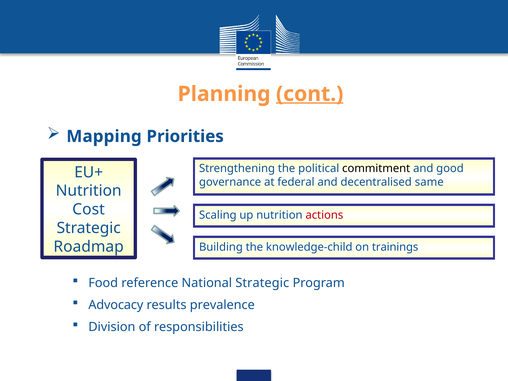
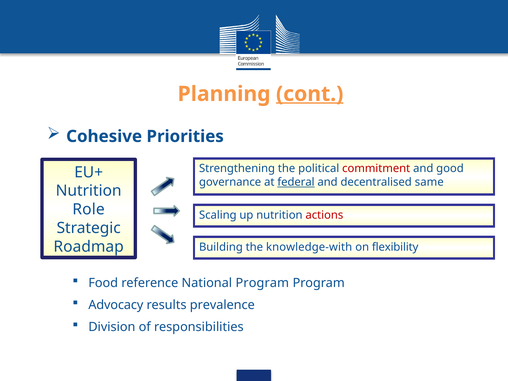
Mapping: Mapping -> Cohesive (104, 136)
commitment colour: black -> red (376, 169)
federal underline: none -> present (296, 182)
Cost: Cost -> Role (89, 209)
knowledge-child: knowledge-child -> knowledge-with (309, 247)
trainings: trainings -> flexibility (395, 247)
National Strategic: Strategic -> Program (262, 283)
